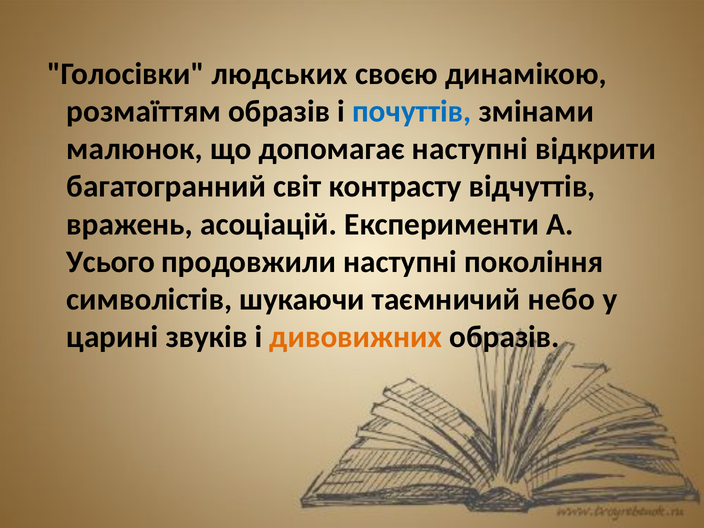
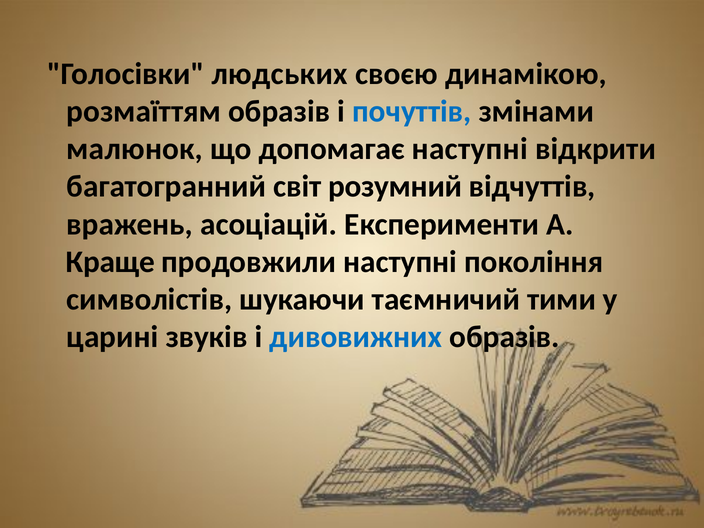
контрасту: контрасту -> розумний (395, 187)
Усього: Усього -> Краще (110, 262)
небо: небо -> тими (562, 299)
дивовижних colour: orange -> blue (356, 337)
